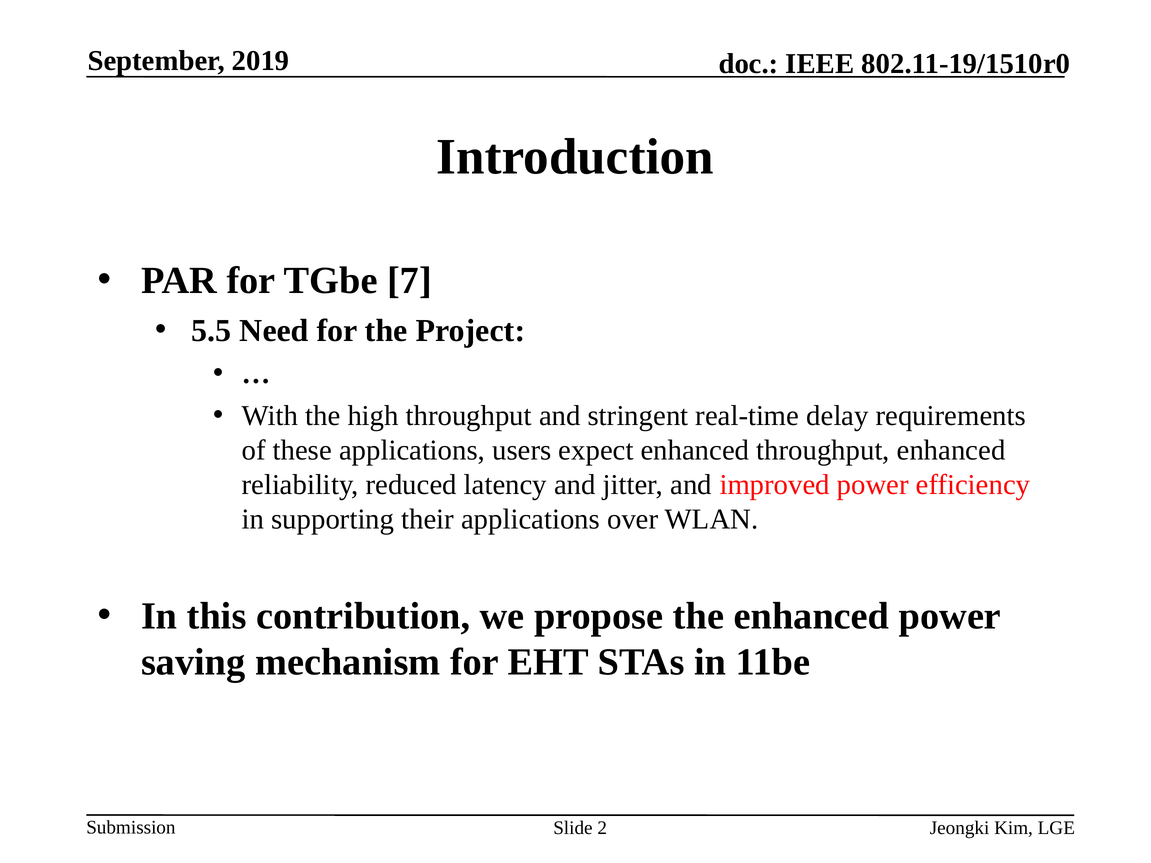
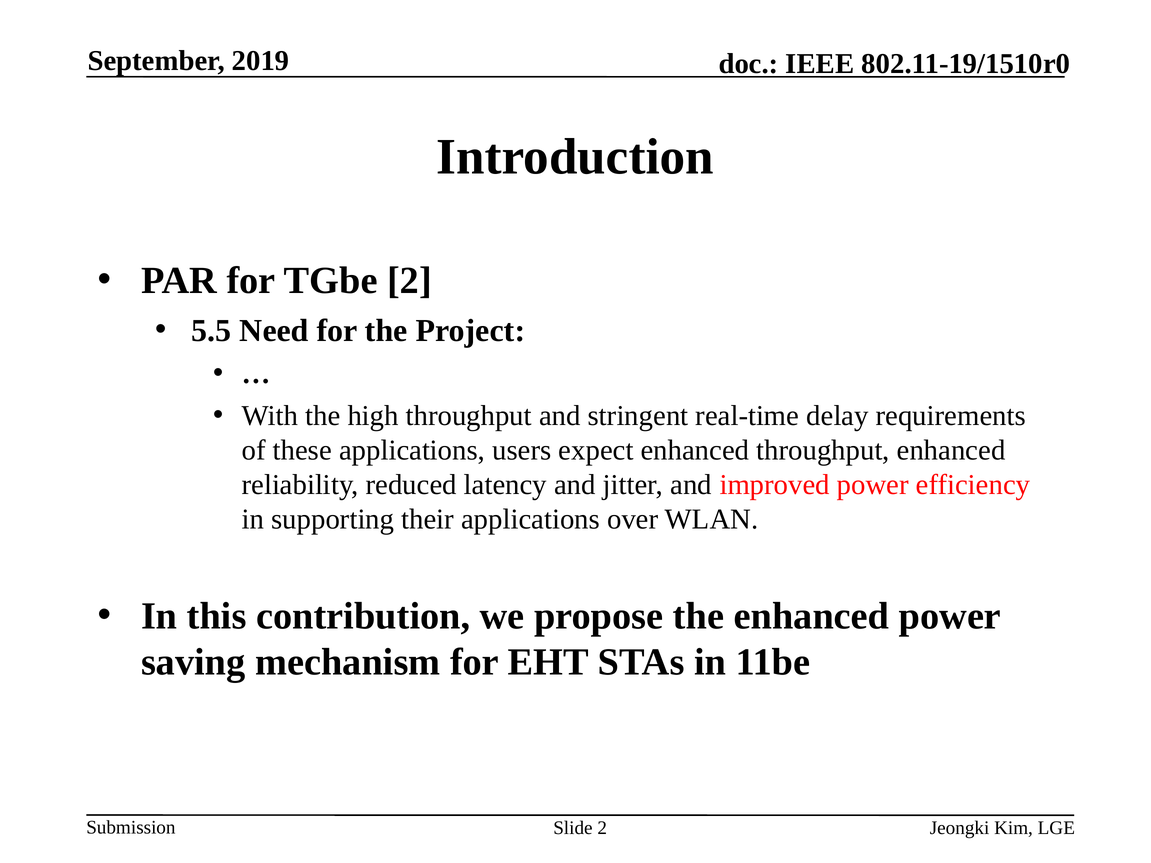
TGbe 7: 7 -> 2 (409, 281)
